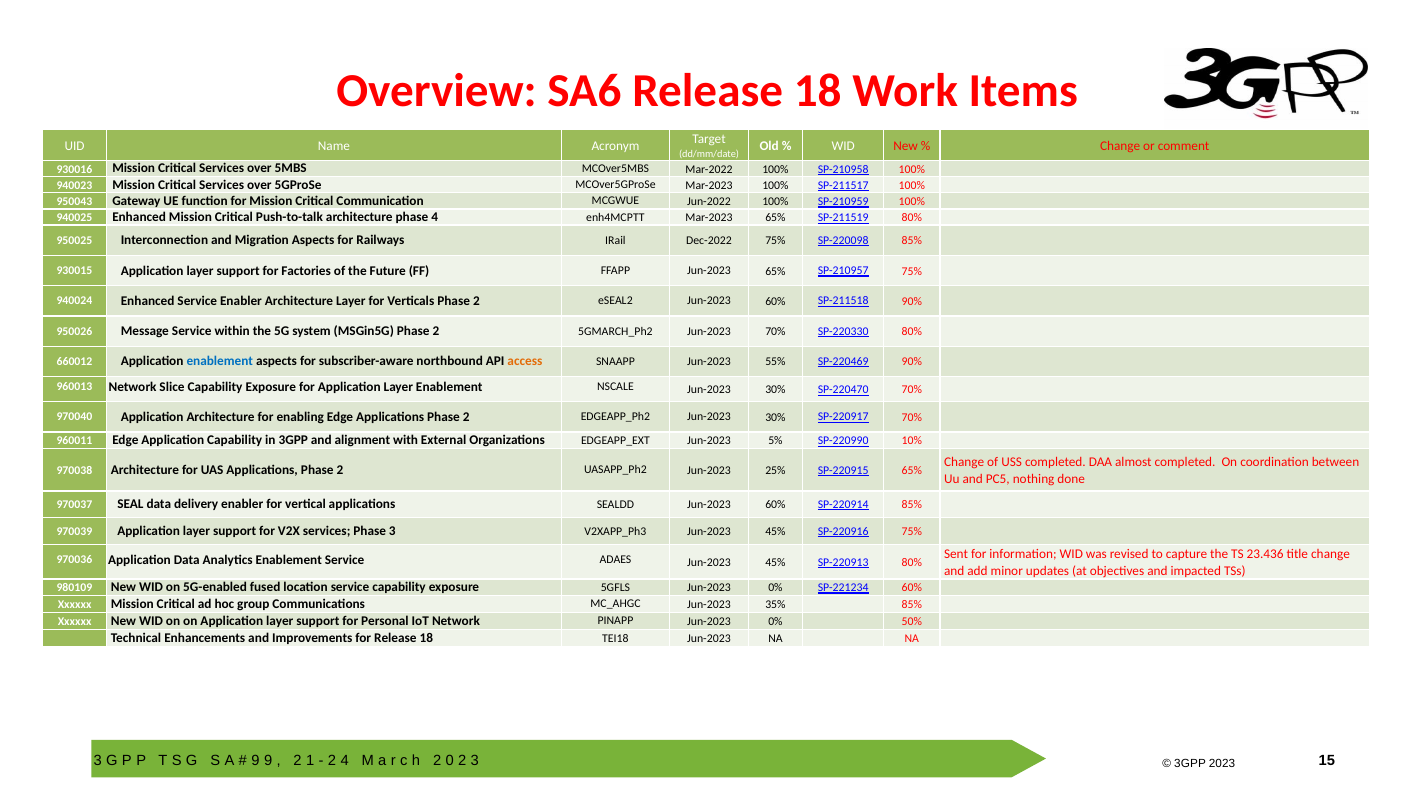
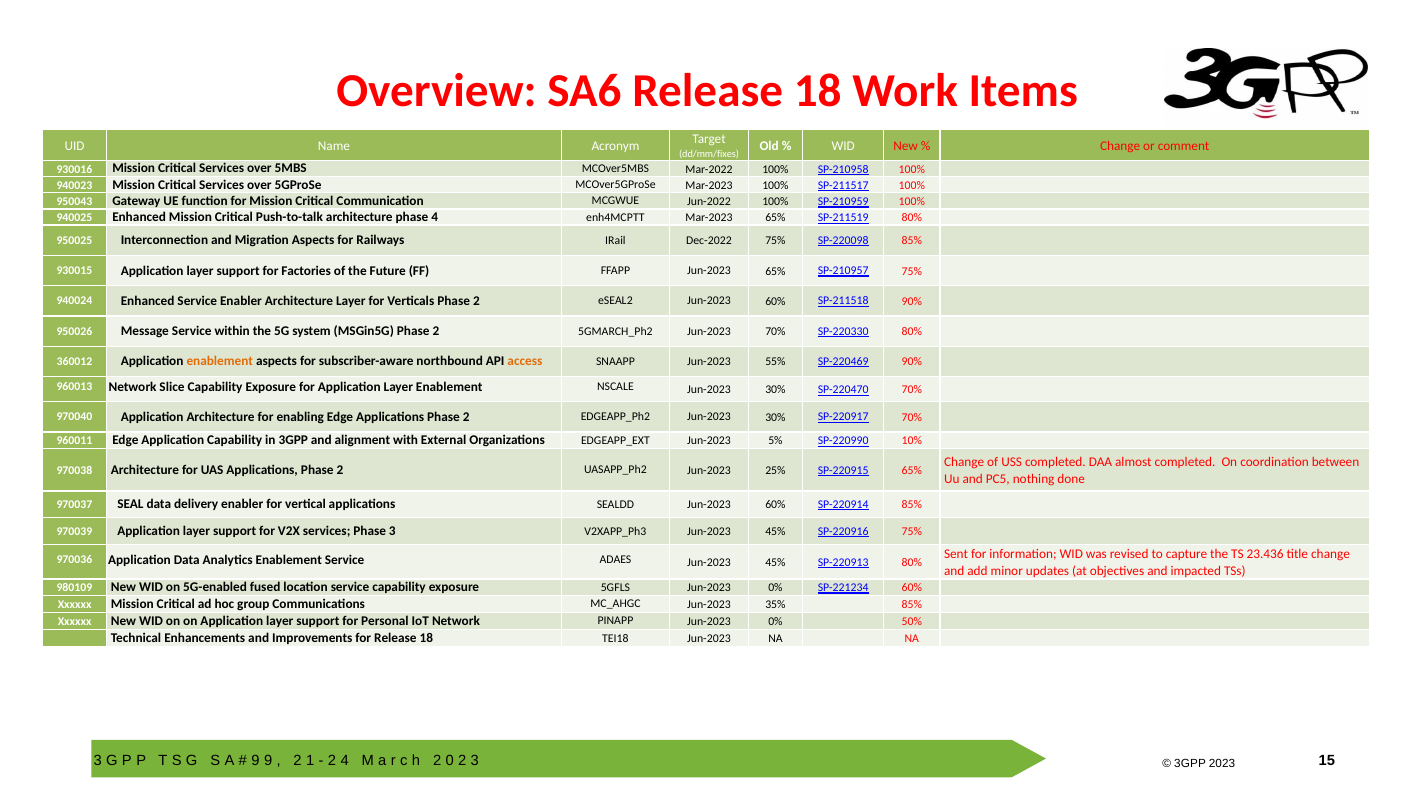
dd/mm/date: dd/mm/date -> dd/mm/fixes (709, 154)
660012: 660012 -> 360012 (74, 362)
enablement colour: blue -> orange (220, 361)
